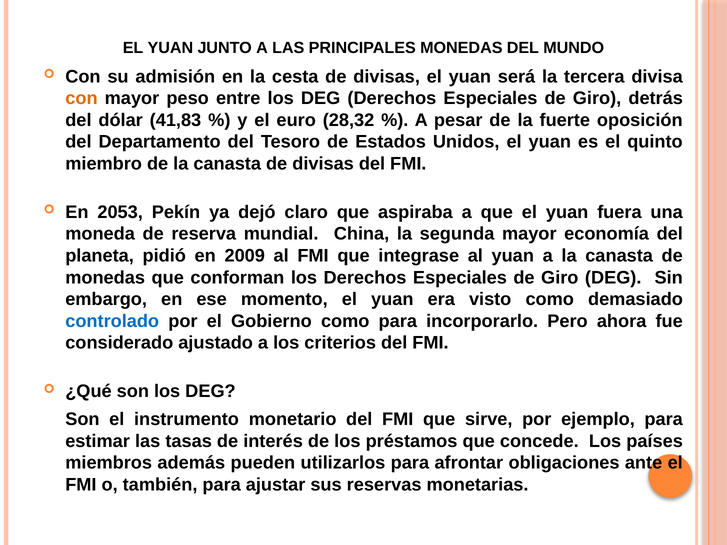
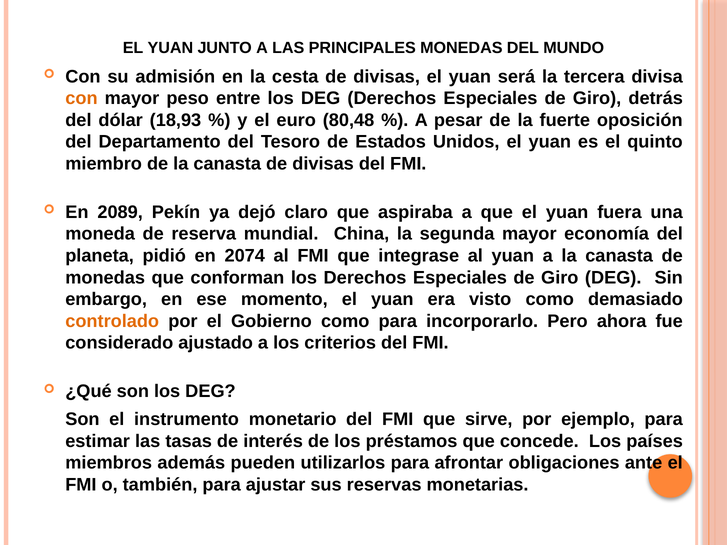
41,83: 41,83 -> 18,93 (175, 120)
28,32: 28,32 -> 80,48 (349, 120)
2053: 2053 -> 2089 (120, 212)
2009: 2009 -> 2074 (245, 256)
controlado colour: blue -> orange (112, 321)
